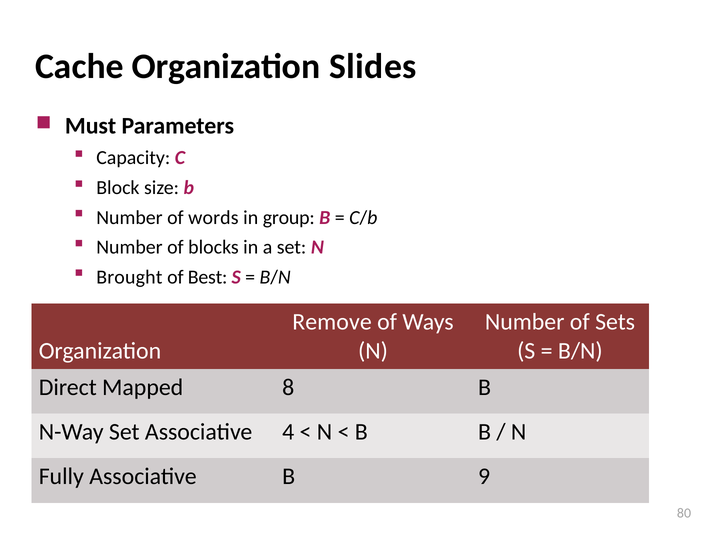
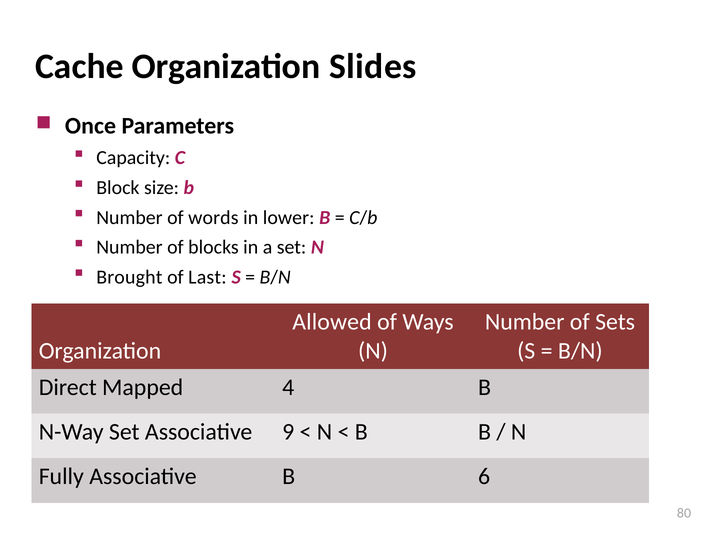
Must: Must -> Once (91, 126)
group: group -> lower (289, 218)
Best: Best -> Last (207, 277)
Remove: Remove -> Allowed (332, 322)
8: 8 -> 4 (288, 387)
4: 4 -> 9 (288, 432)
9: 9 -> 6 (484, 477)
